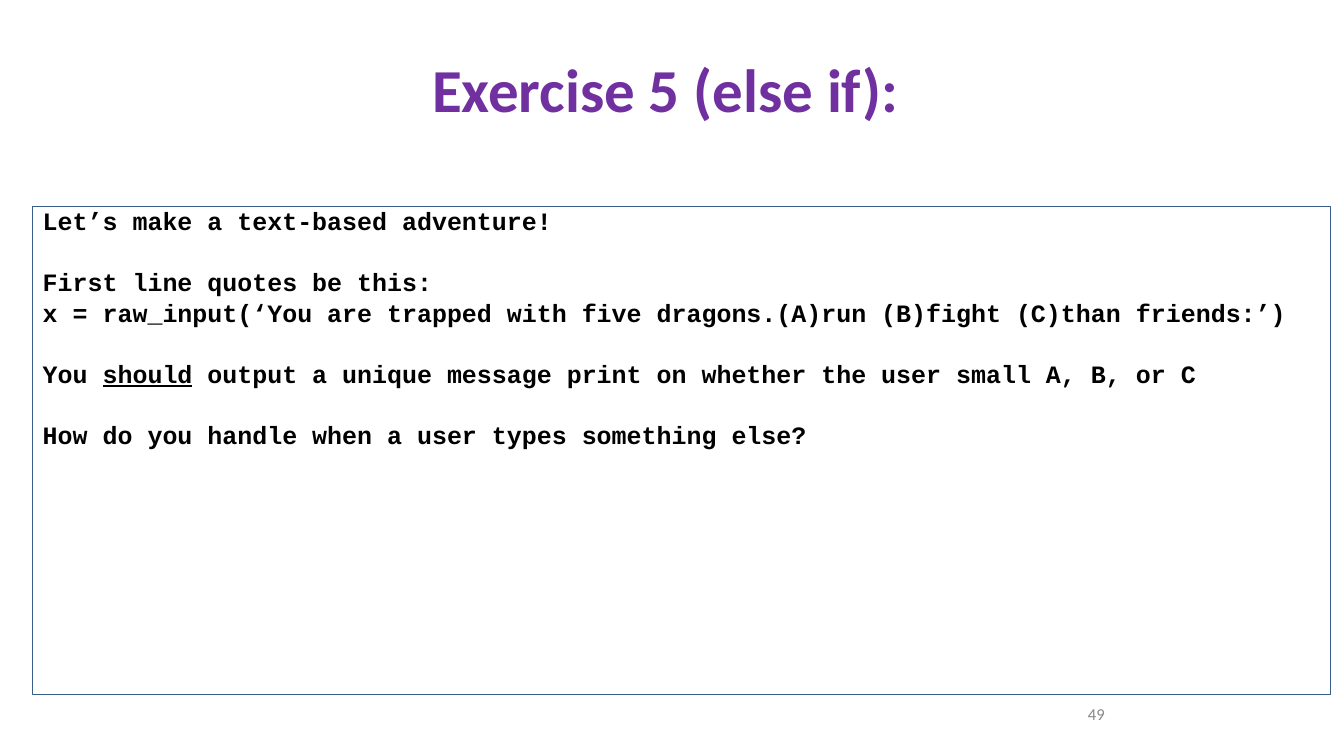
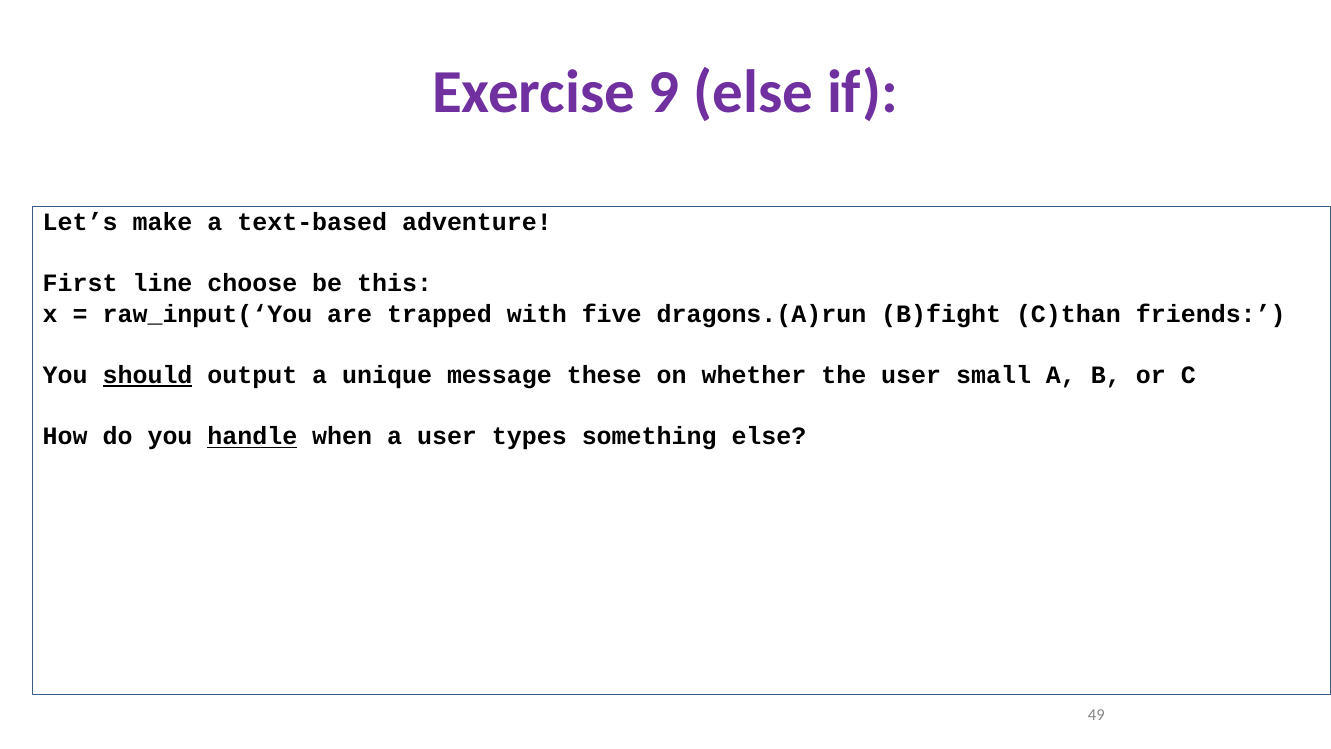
5: 5 -> 9 (664, 92)
quotes: quotes -> choose (252, 284)
print: print -> these (604, 375)
handle underline: none -> present (252, 437)
